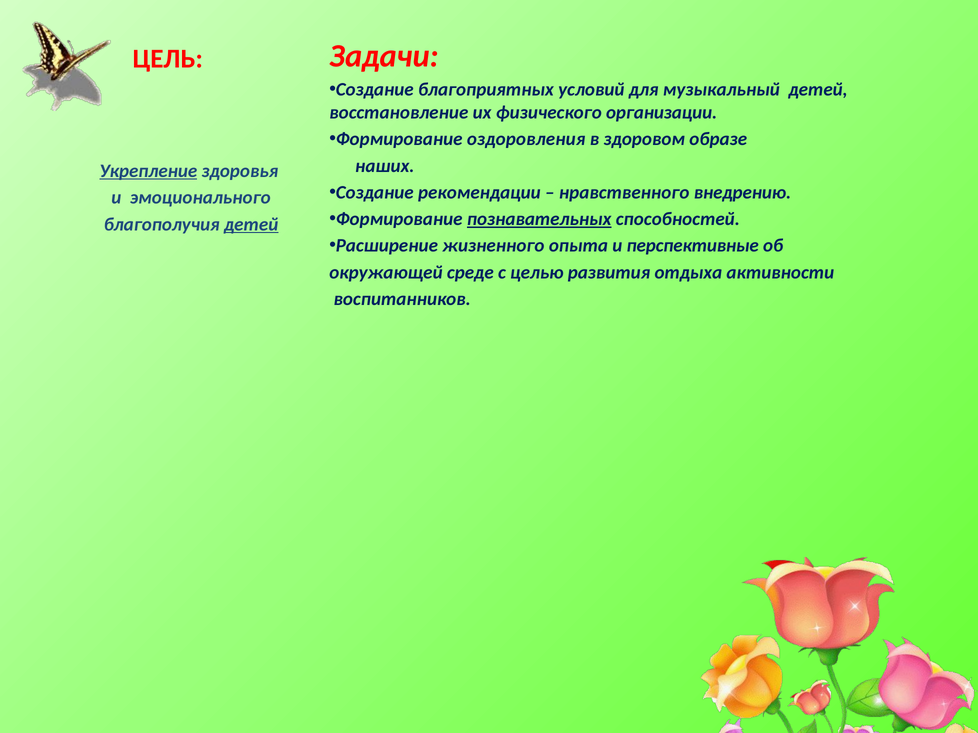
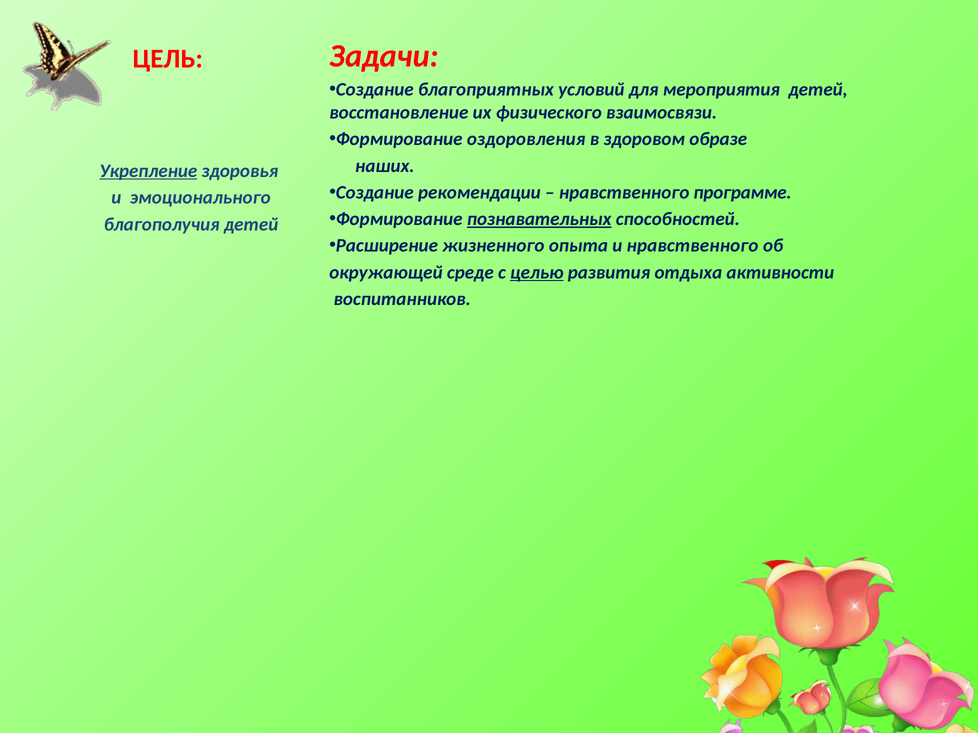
музыкальный: музыкальный -> мероприятия (721, 90)
организации: организации -> взаимосвязи (662, 113)
внедрению: внедрению -> программе (742, 193)
детей underline: present -> none (251, 224)
и перспективные: перспективные -> нравственного (693, 246)
целью underline: none -> present (537, 272)
